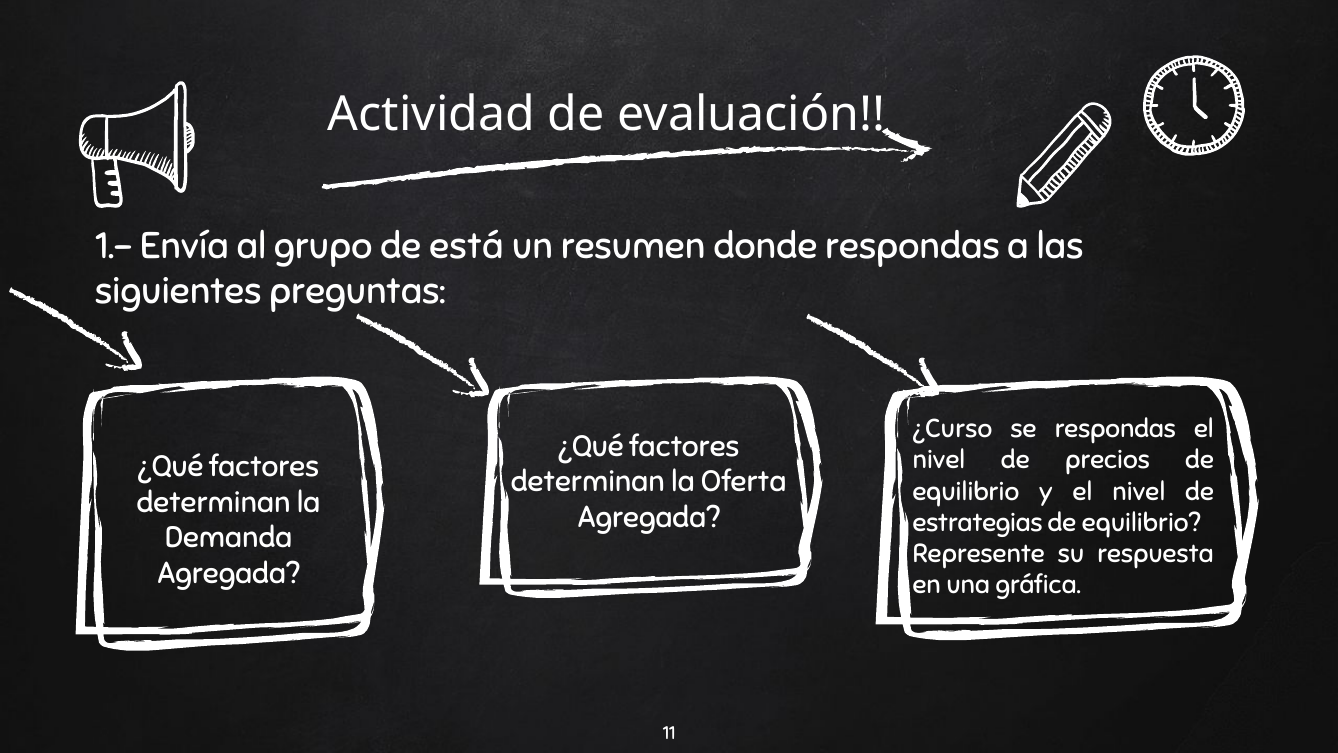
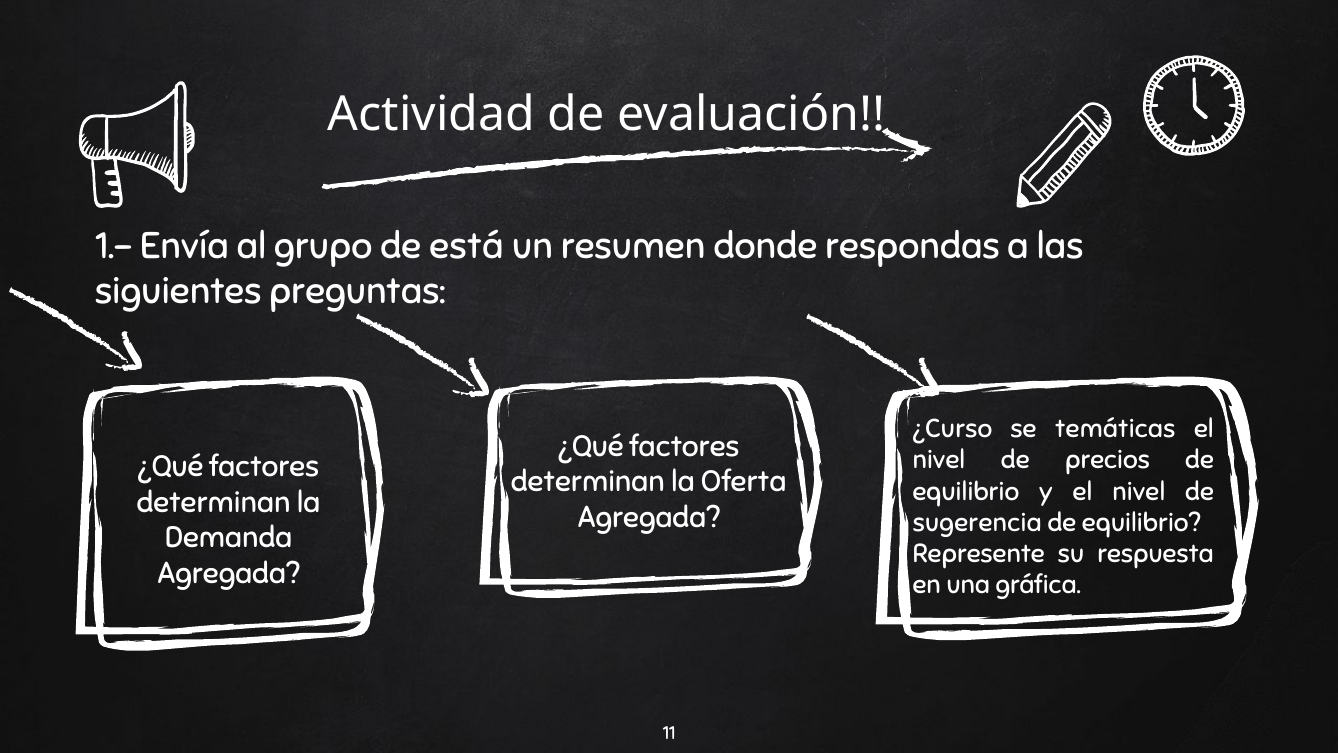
se respondas: respondas -> temáticas (1115, 429)
estrategias: estrategias -> sugerencia (977, 522)
